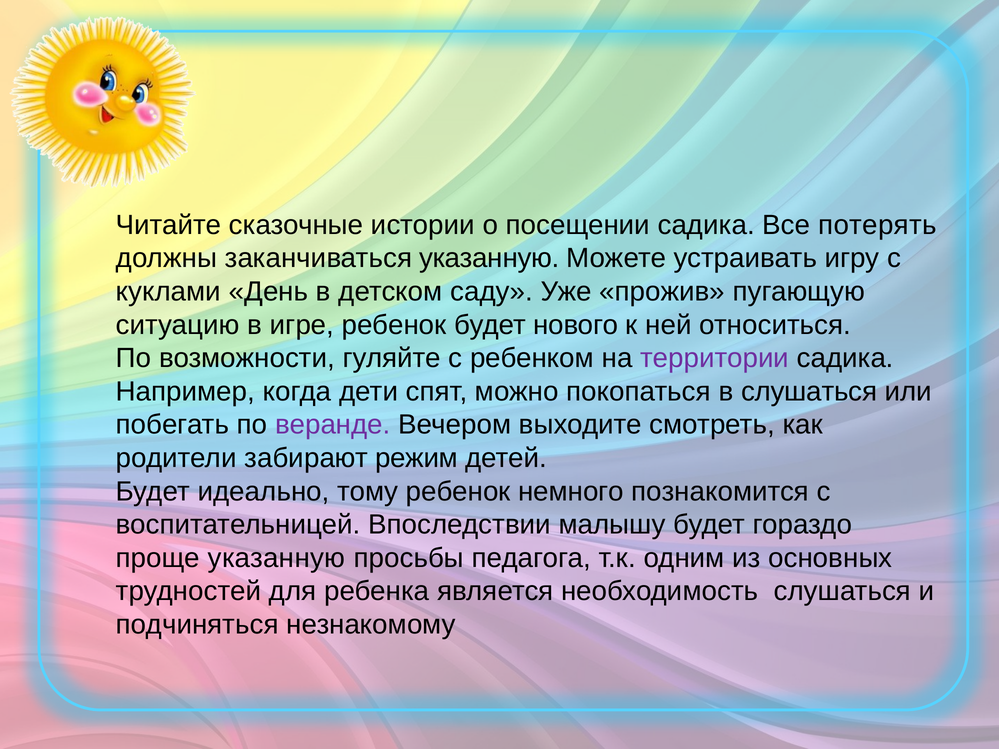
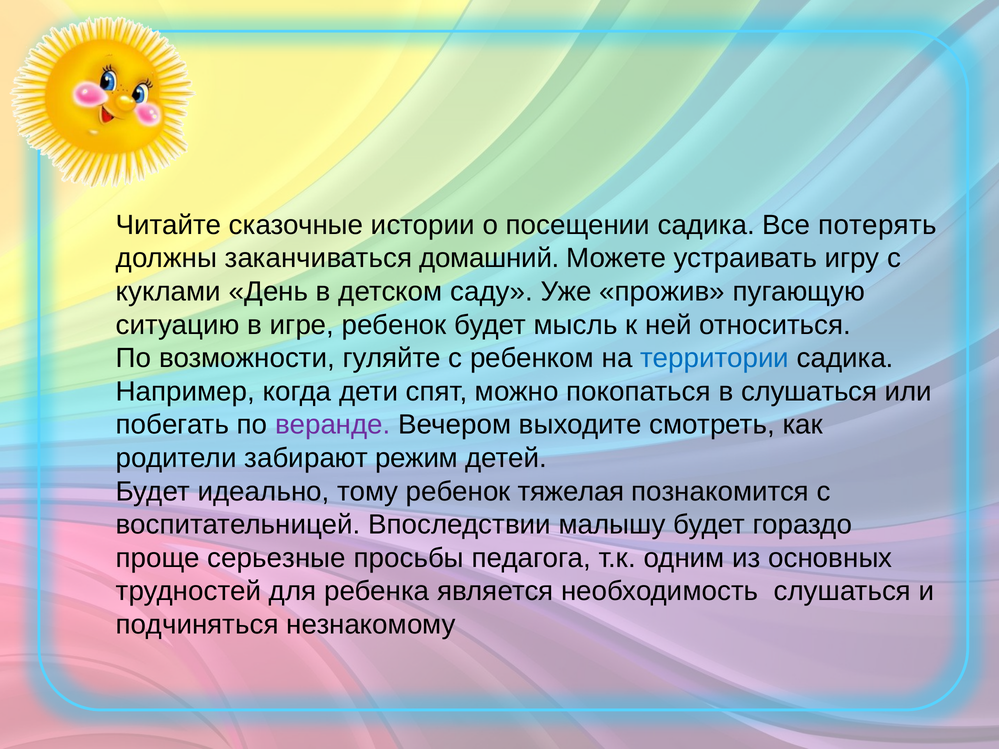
заканчиваться указанную: указанную -> домашний (489, 258)
нового: нового -> мысль (576, 325)
территории colour: purple -> blue (715, 358)
немного: немного -> тяжелая (571, 492)
проще указанную: указанную -> серьезные (277, 558)
